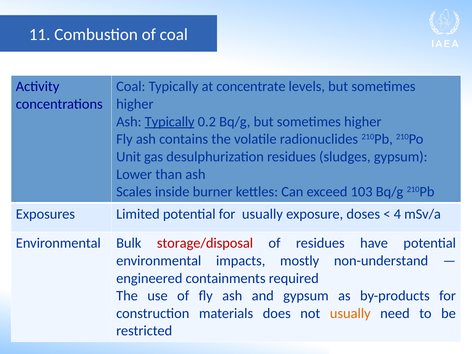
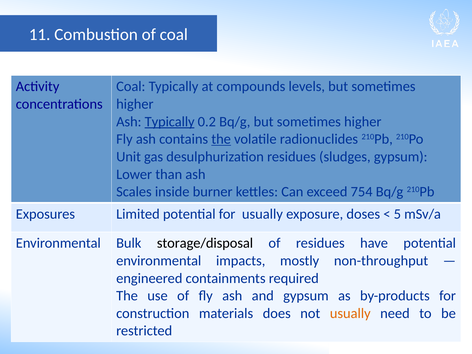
concentrate: concentrate -> compounds (251, 87)
the underline: none -> present (221, 139)
103: 103 -> 754 (362, 192)
4: 4 -> 5 (397, 214)
storage/disposal colour: red -> black (205, 243)
non-understand: non-understand -> non-throughput (381, 261)
